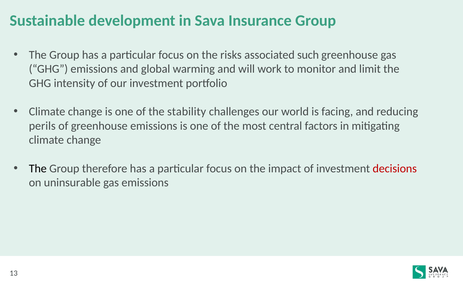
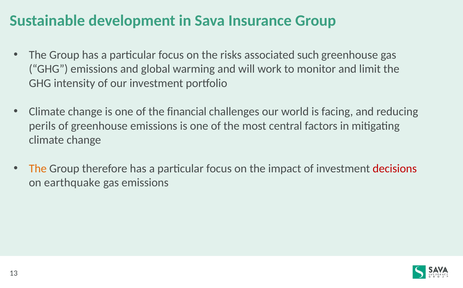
stability: stability -> financial (187, 111)
The colour: black -> orange (38, 168)
uninsurable: uninsurable -> earthquake (72, 182)
